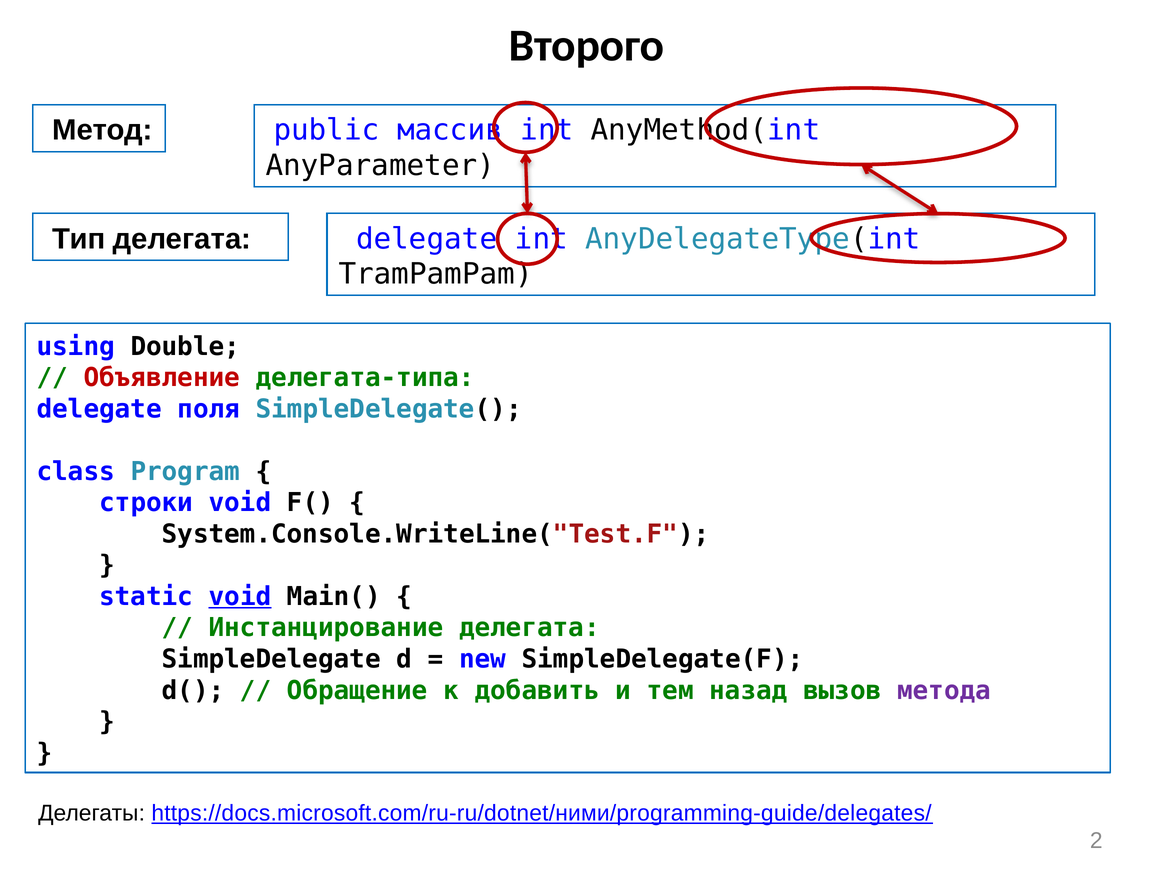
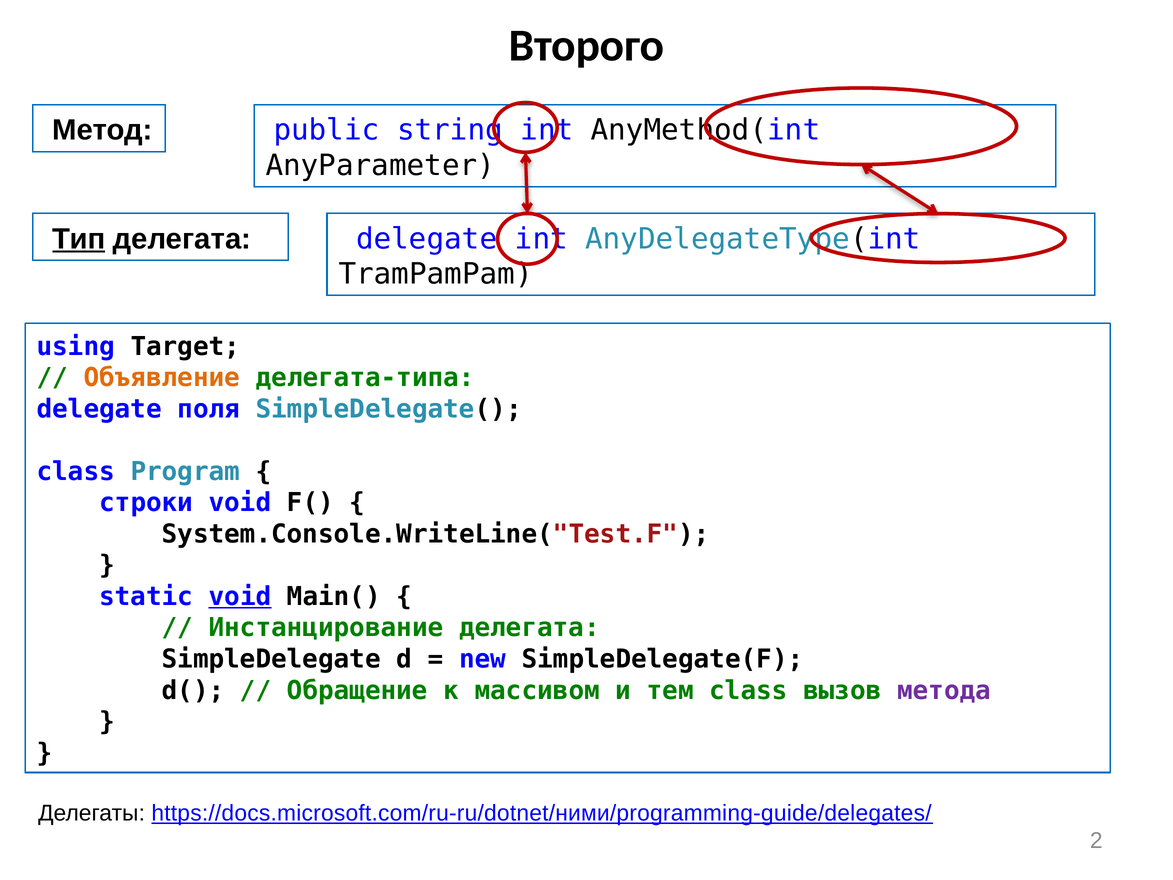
массив: массив -> string (450, 130)
Тип underline: none -> present (79, 239)
Double: Double -> Target (185, 346)
Объявление colour: red -> orange (162, 378)
добавить: добавить -> массивом (537, 690)
тем назад: назад -> class (748, 690)
